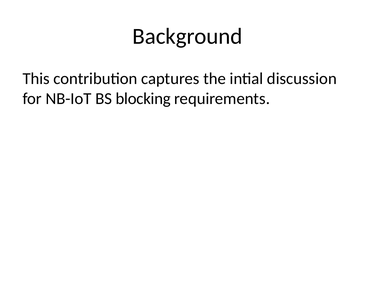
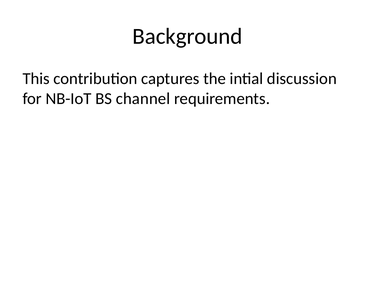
blocking: blocking -> channel (143, 99)
